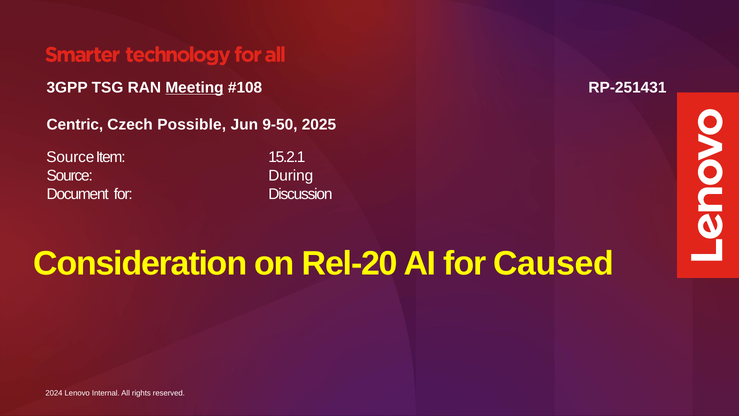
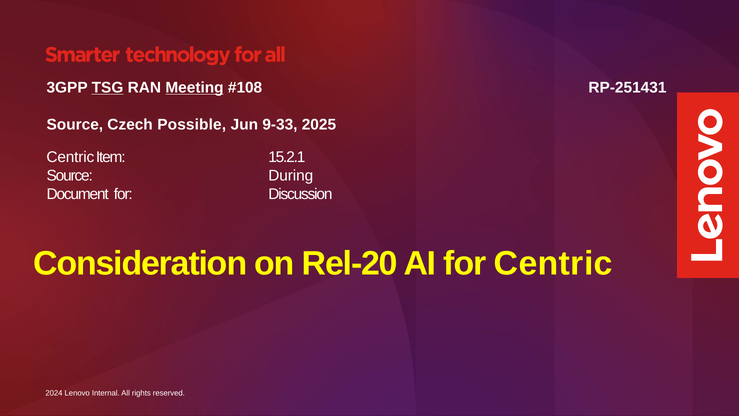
TSG underline: none -> present (108, 88)
Centric: Centric -> Source (75, 125)
9-50: 9-50 -> 9-33 (280, 125)
Source: Source -> Centric (70, 157)
for Caused: Caused -> Centric (553, 264)
